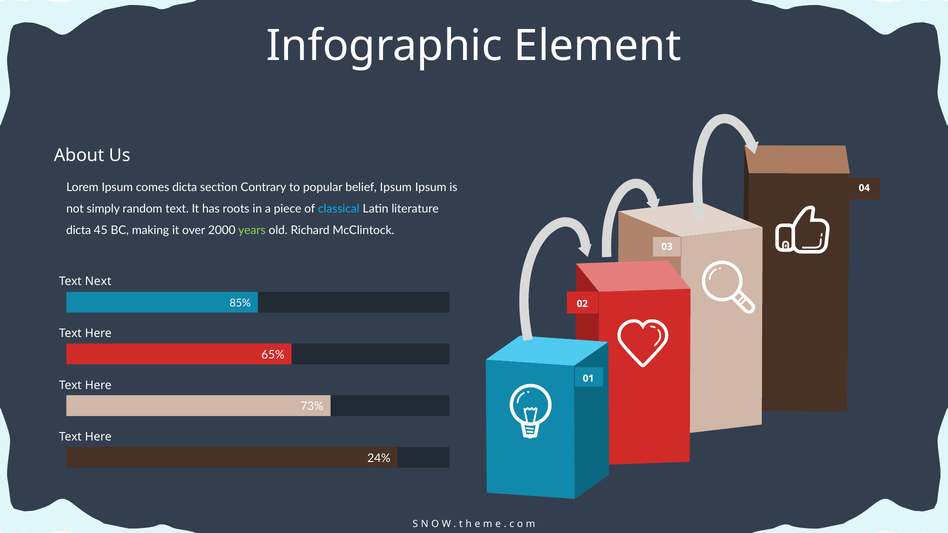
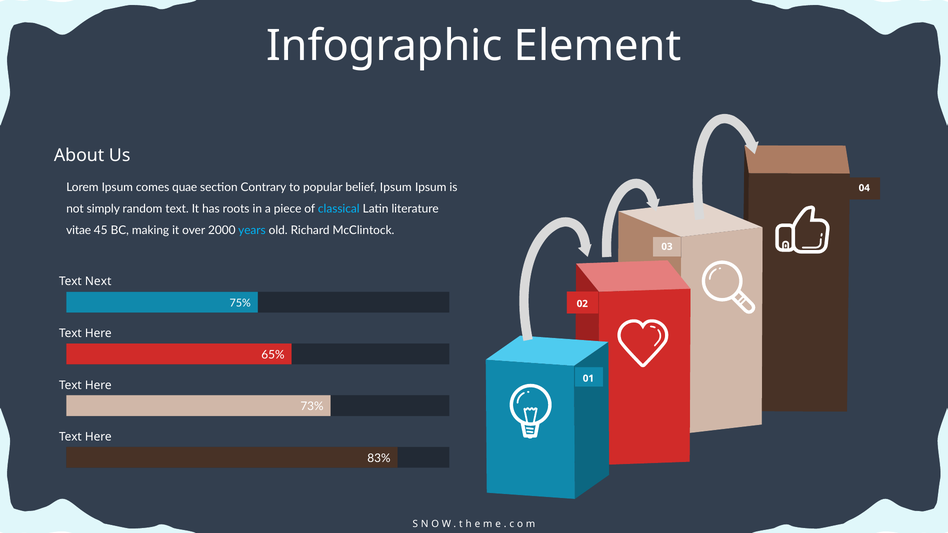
comes dicta: dicta -> quae (185, 188)
dicta: dicta -> vitae (79, 230)
years colour: light green -> light blue (252, 230)
85%: 85% -> 75% (240, 303)
24%: 24% -> 83% (379, 458)
